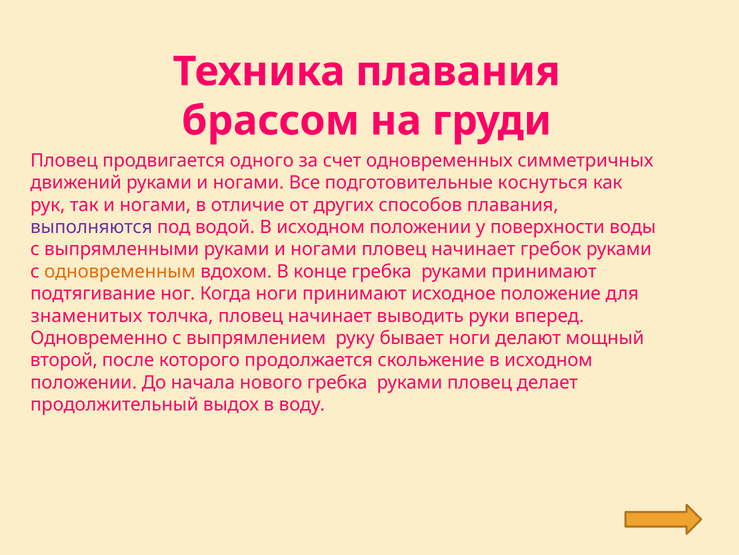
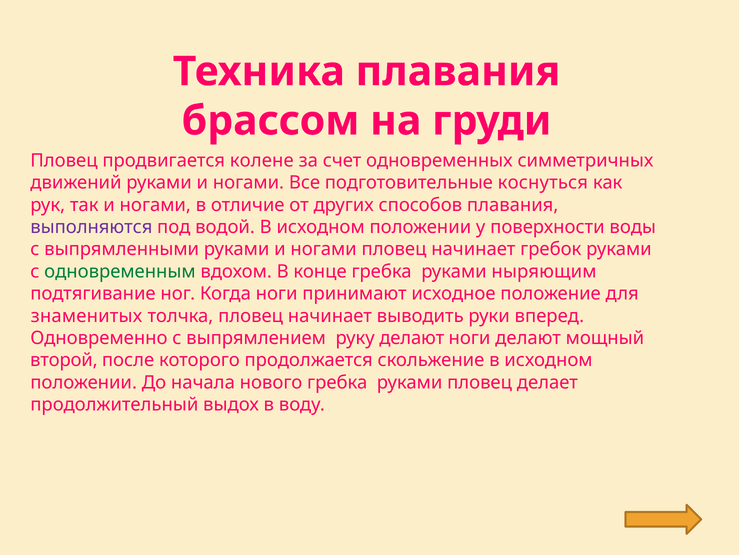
одного: одного -> колене (262, 160)
одновременным colour: orange -> green (120, 271)
руками принимают: принимают -> ныряющим (544, 271)
руку бывает: бывает -> делают (412, 338)
